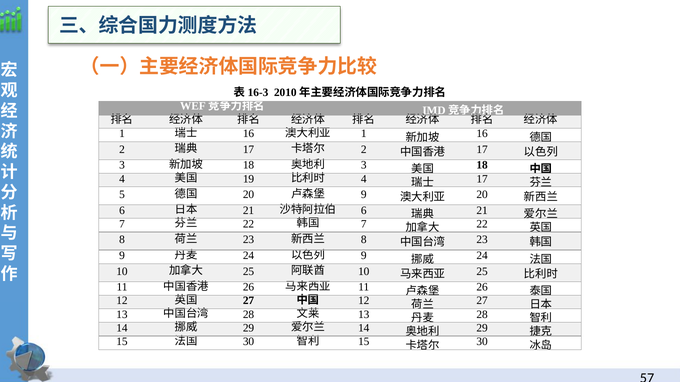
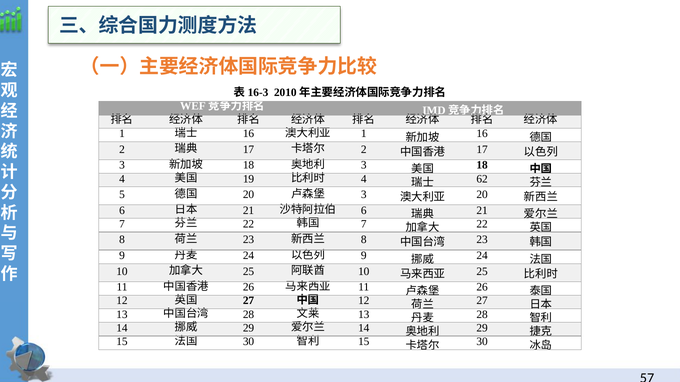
17: 17 -> 62 (482, 179)
9: 9 -> 3 (364, 195)
